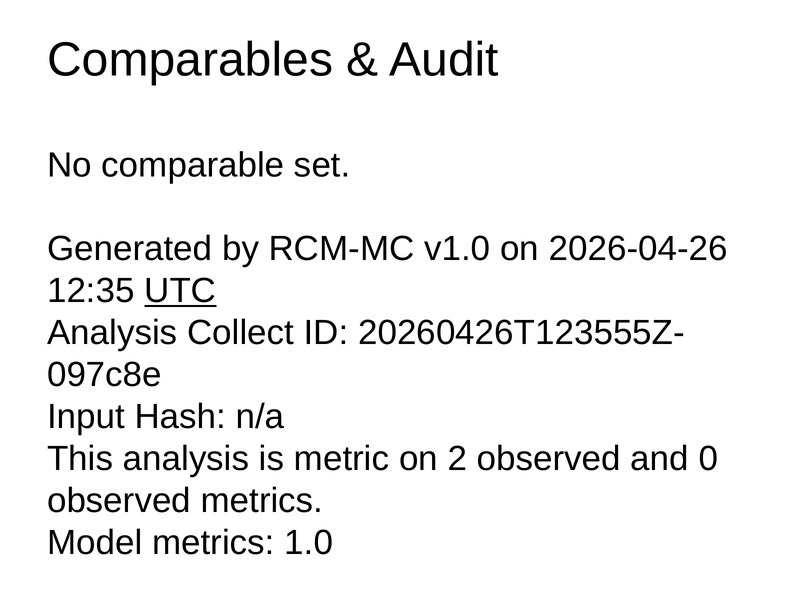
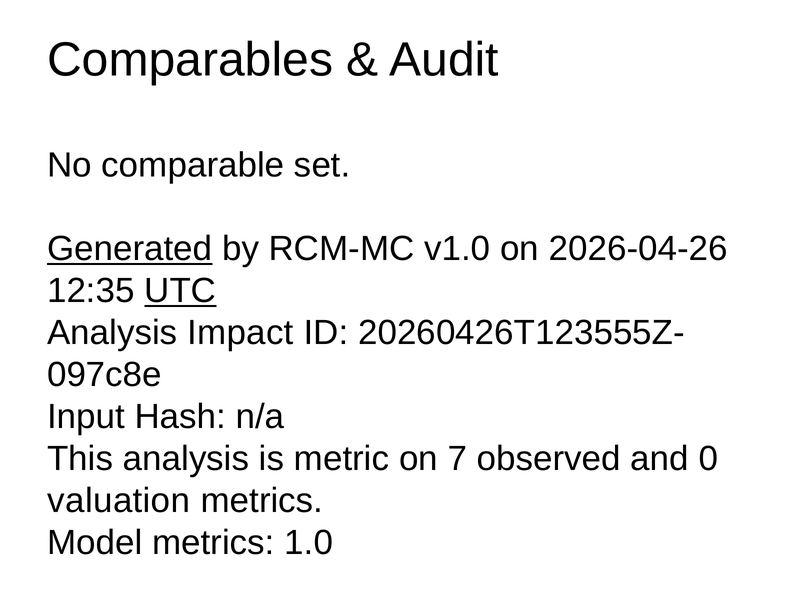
Generated underline: none -> present (130, 249)
Collect: Collect -> Impact (240, 333)
2: 2 -> 7 (457, 459)
observed: observed -> valuation (119, 501)
